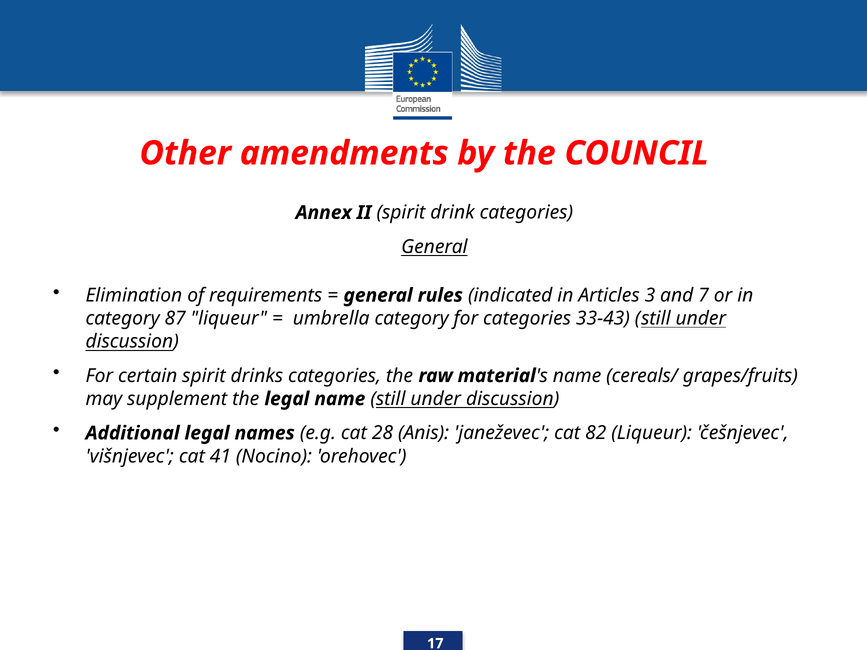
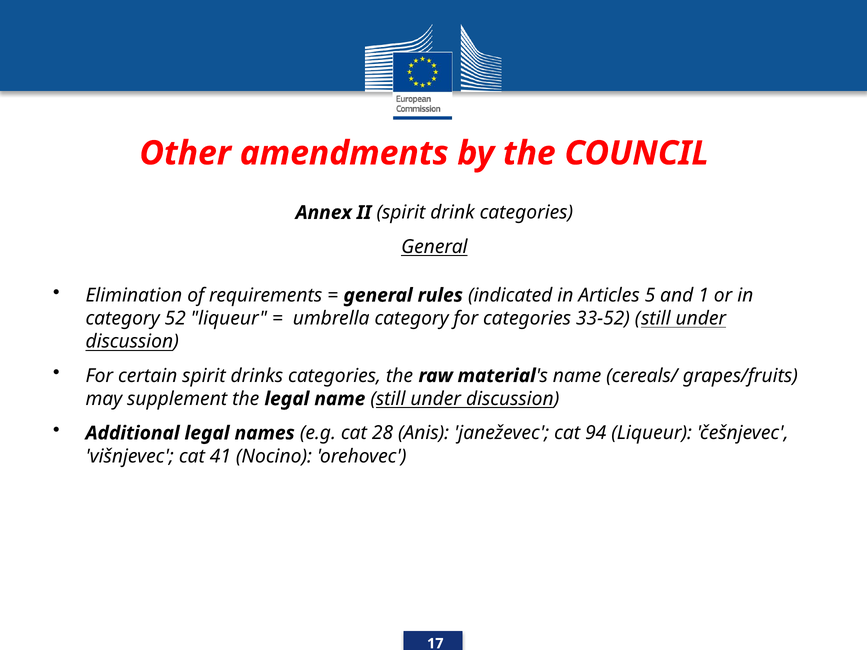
3: 3 -> 5 (650, 295)
7: 7 -> 1 (704, 295)
87: 87 -> 52 (175, 319)
33-43: 33-43 -> 33-52 (603, 319)
82: 82 -> 94 (596, 433)
